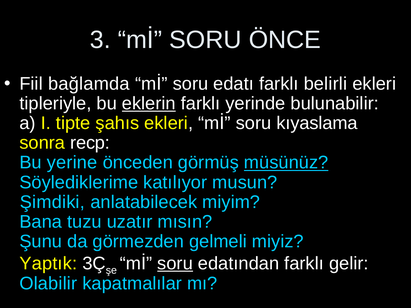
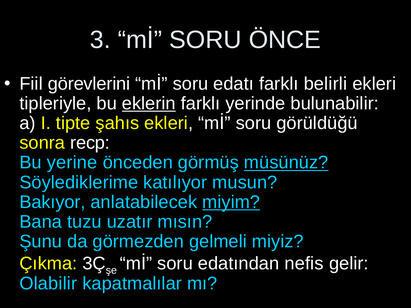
bağlamda: bağlamda -> görevlerini (89, 84)
kıyaslama: kıyaslama -> görüldüğü (317, 123)
Şimdiki: Şimdiki -> Bakıyor (53, 202)
miyim underline: none -> present (231, 202)
Yaptık: Yaptık -> Çıkma (48, 264)
soru underline: present -> none (175, 264)
edatından farklı: farklı -> nefis (304, 264)
